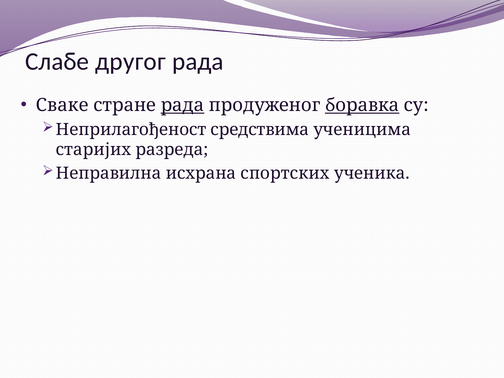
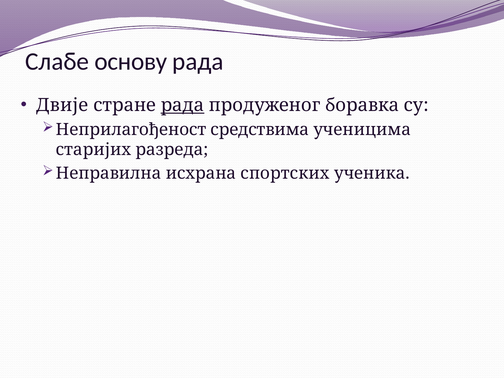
другог: другог -> основу (131, 61)
Сваке: Сваке -> Двије (62, 105)
боравка underline: present -> none (362, 105)
